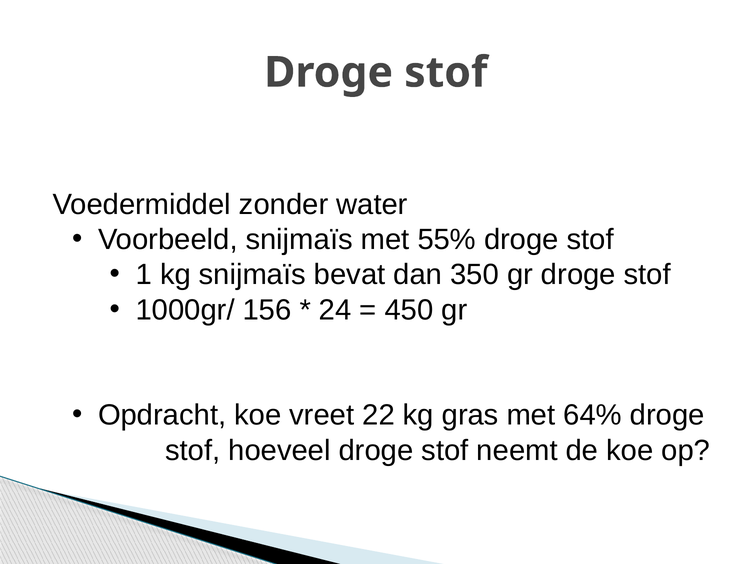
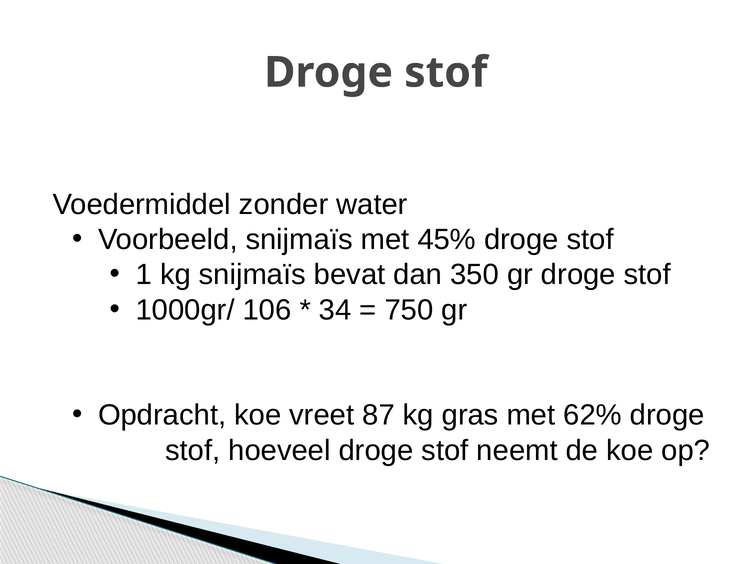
55%: 55% -> 45% (447, 240)
156: 156 -> 106 (267, 310)
24: 24 -> 34 (335, 310)
450: 450 -> 750 (409, 310)
22: 22 -> 87 (379, 415)
64%: 64% -> 62% (593, 415)
